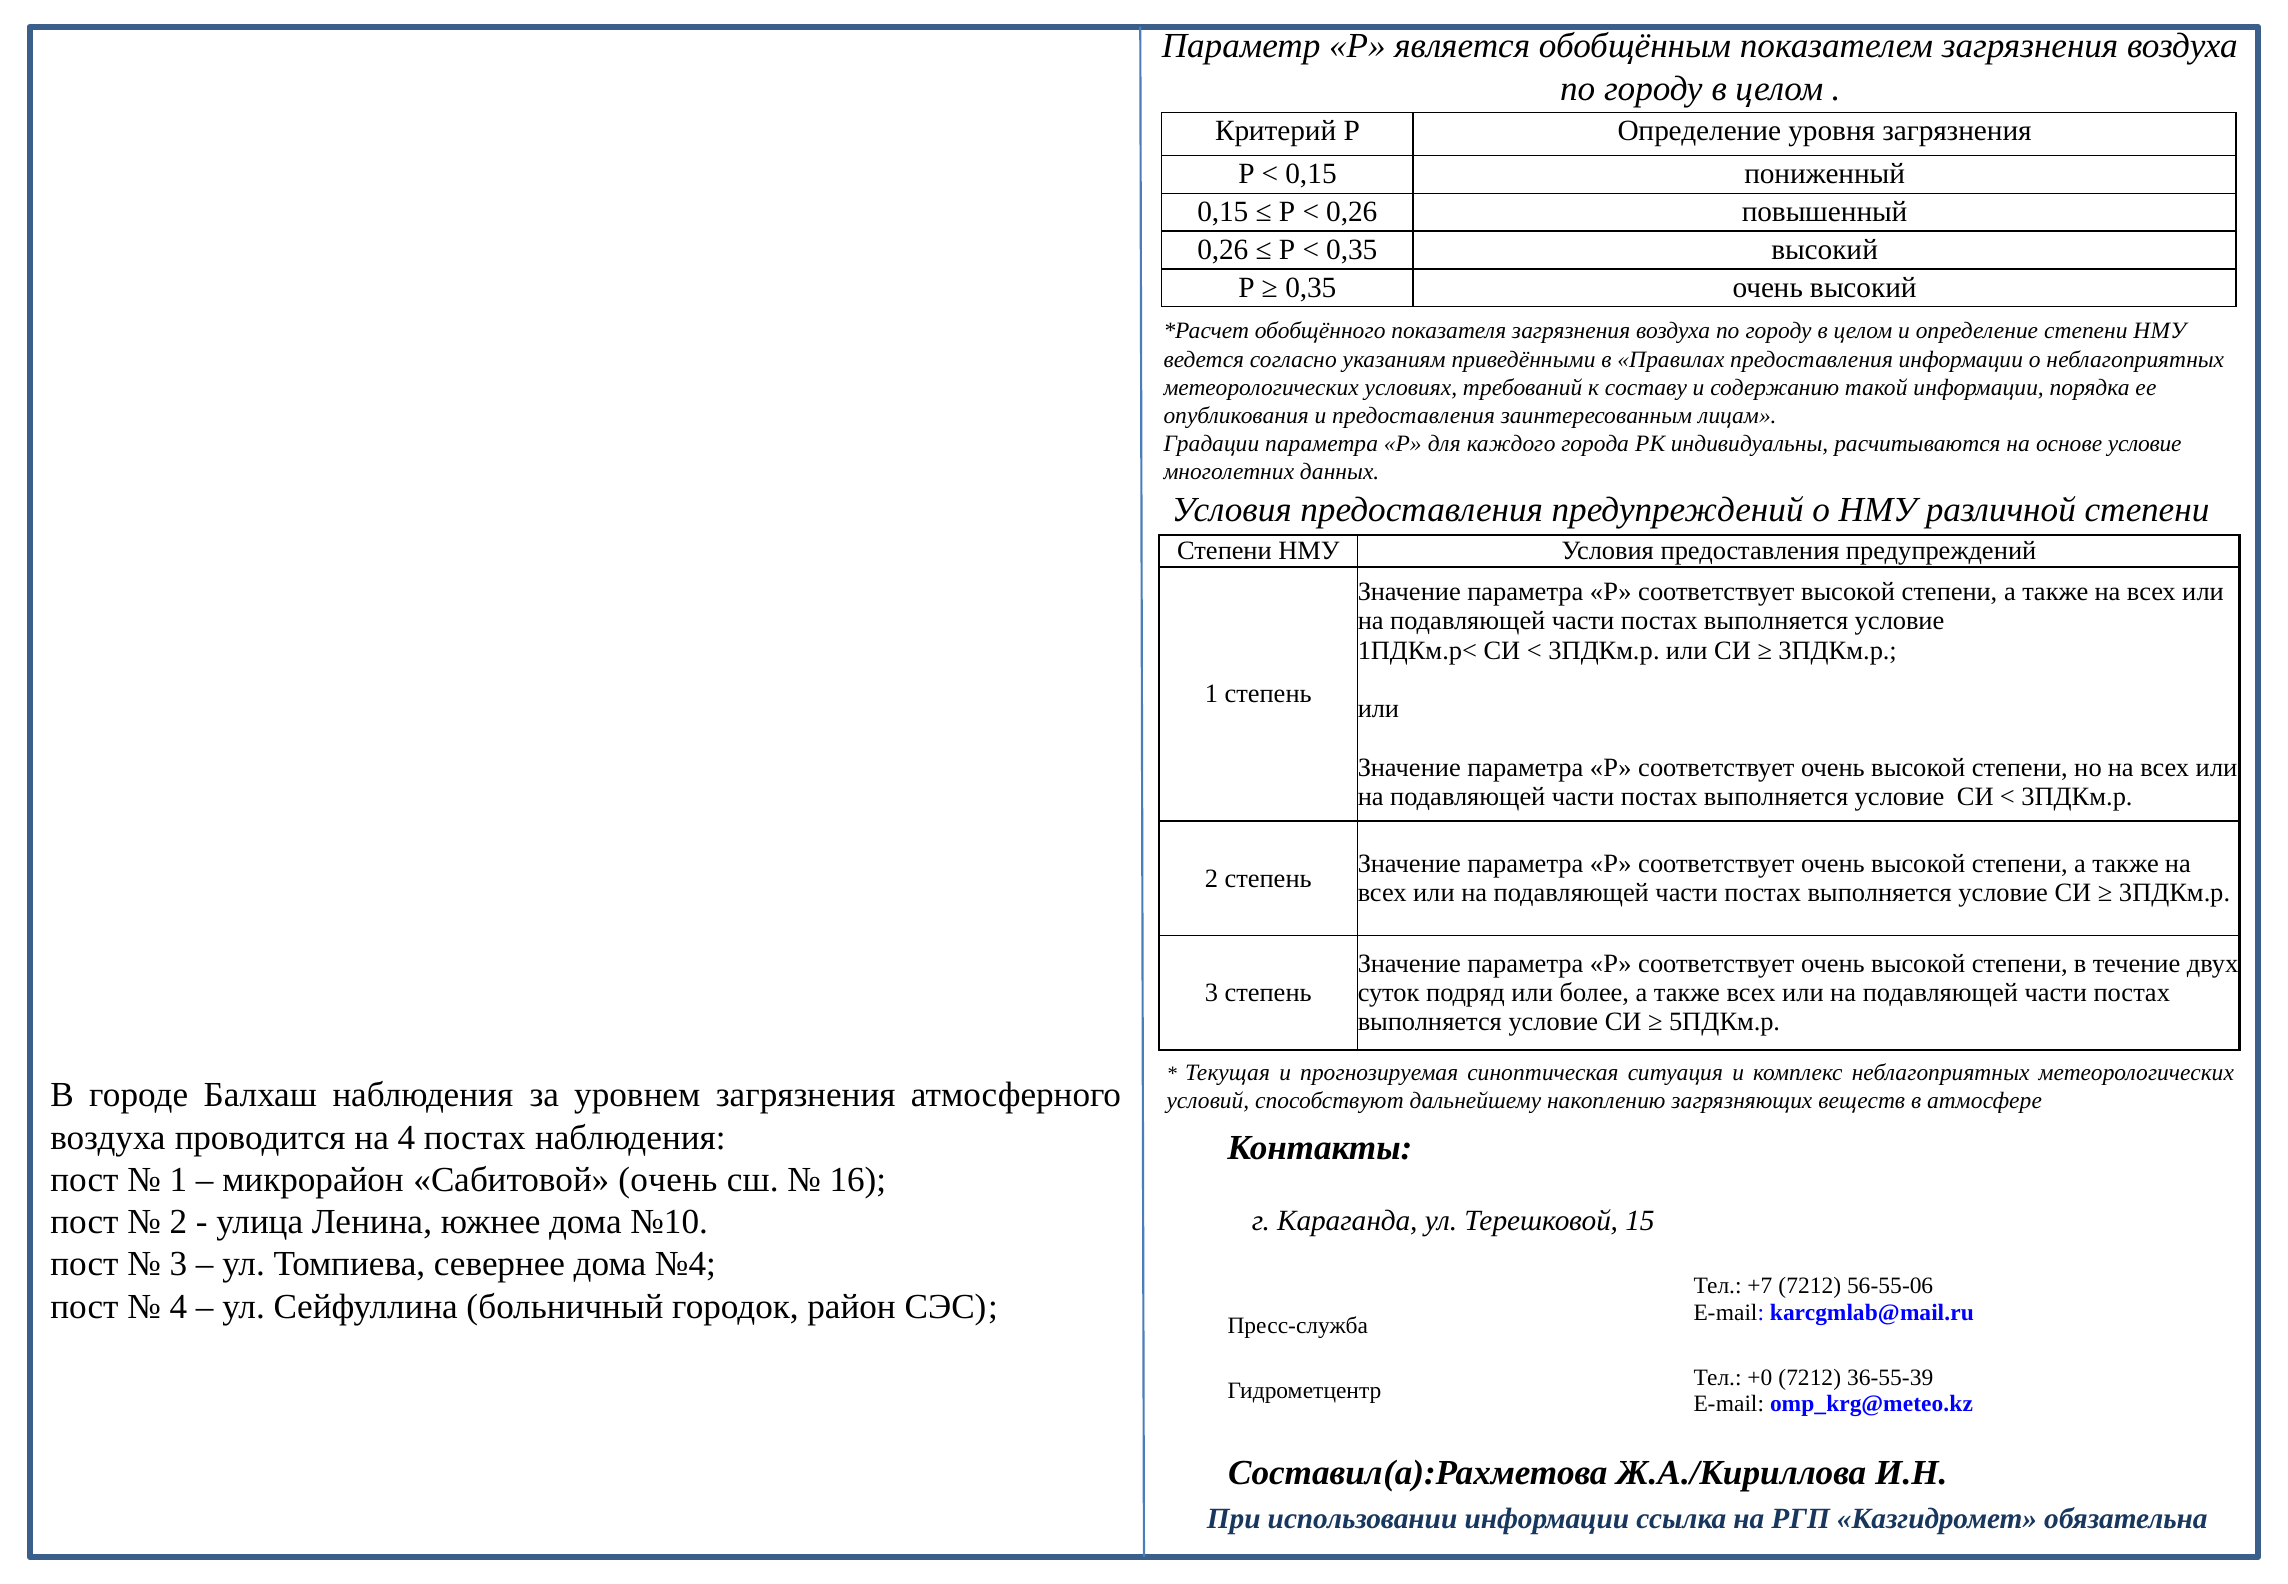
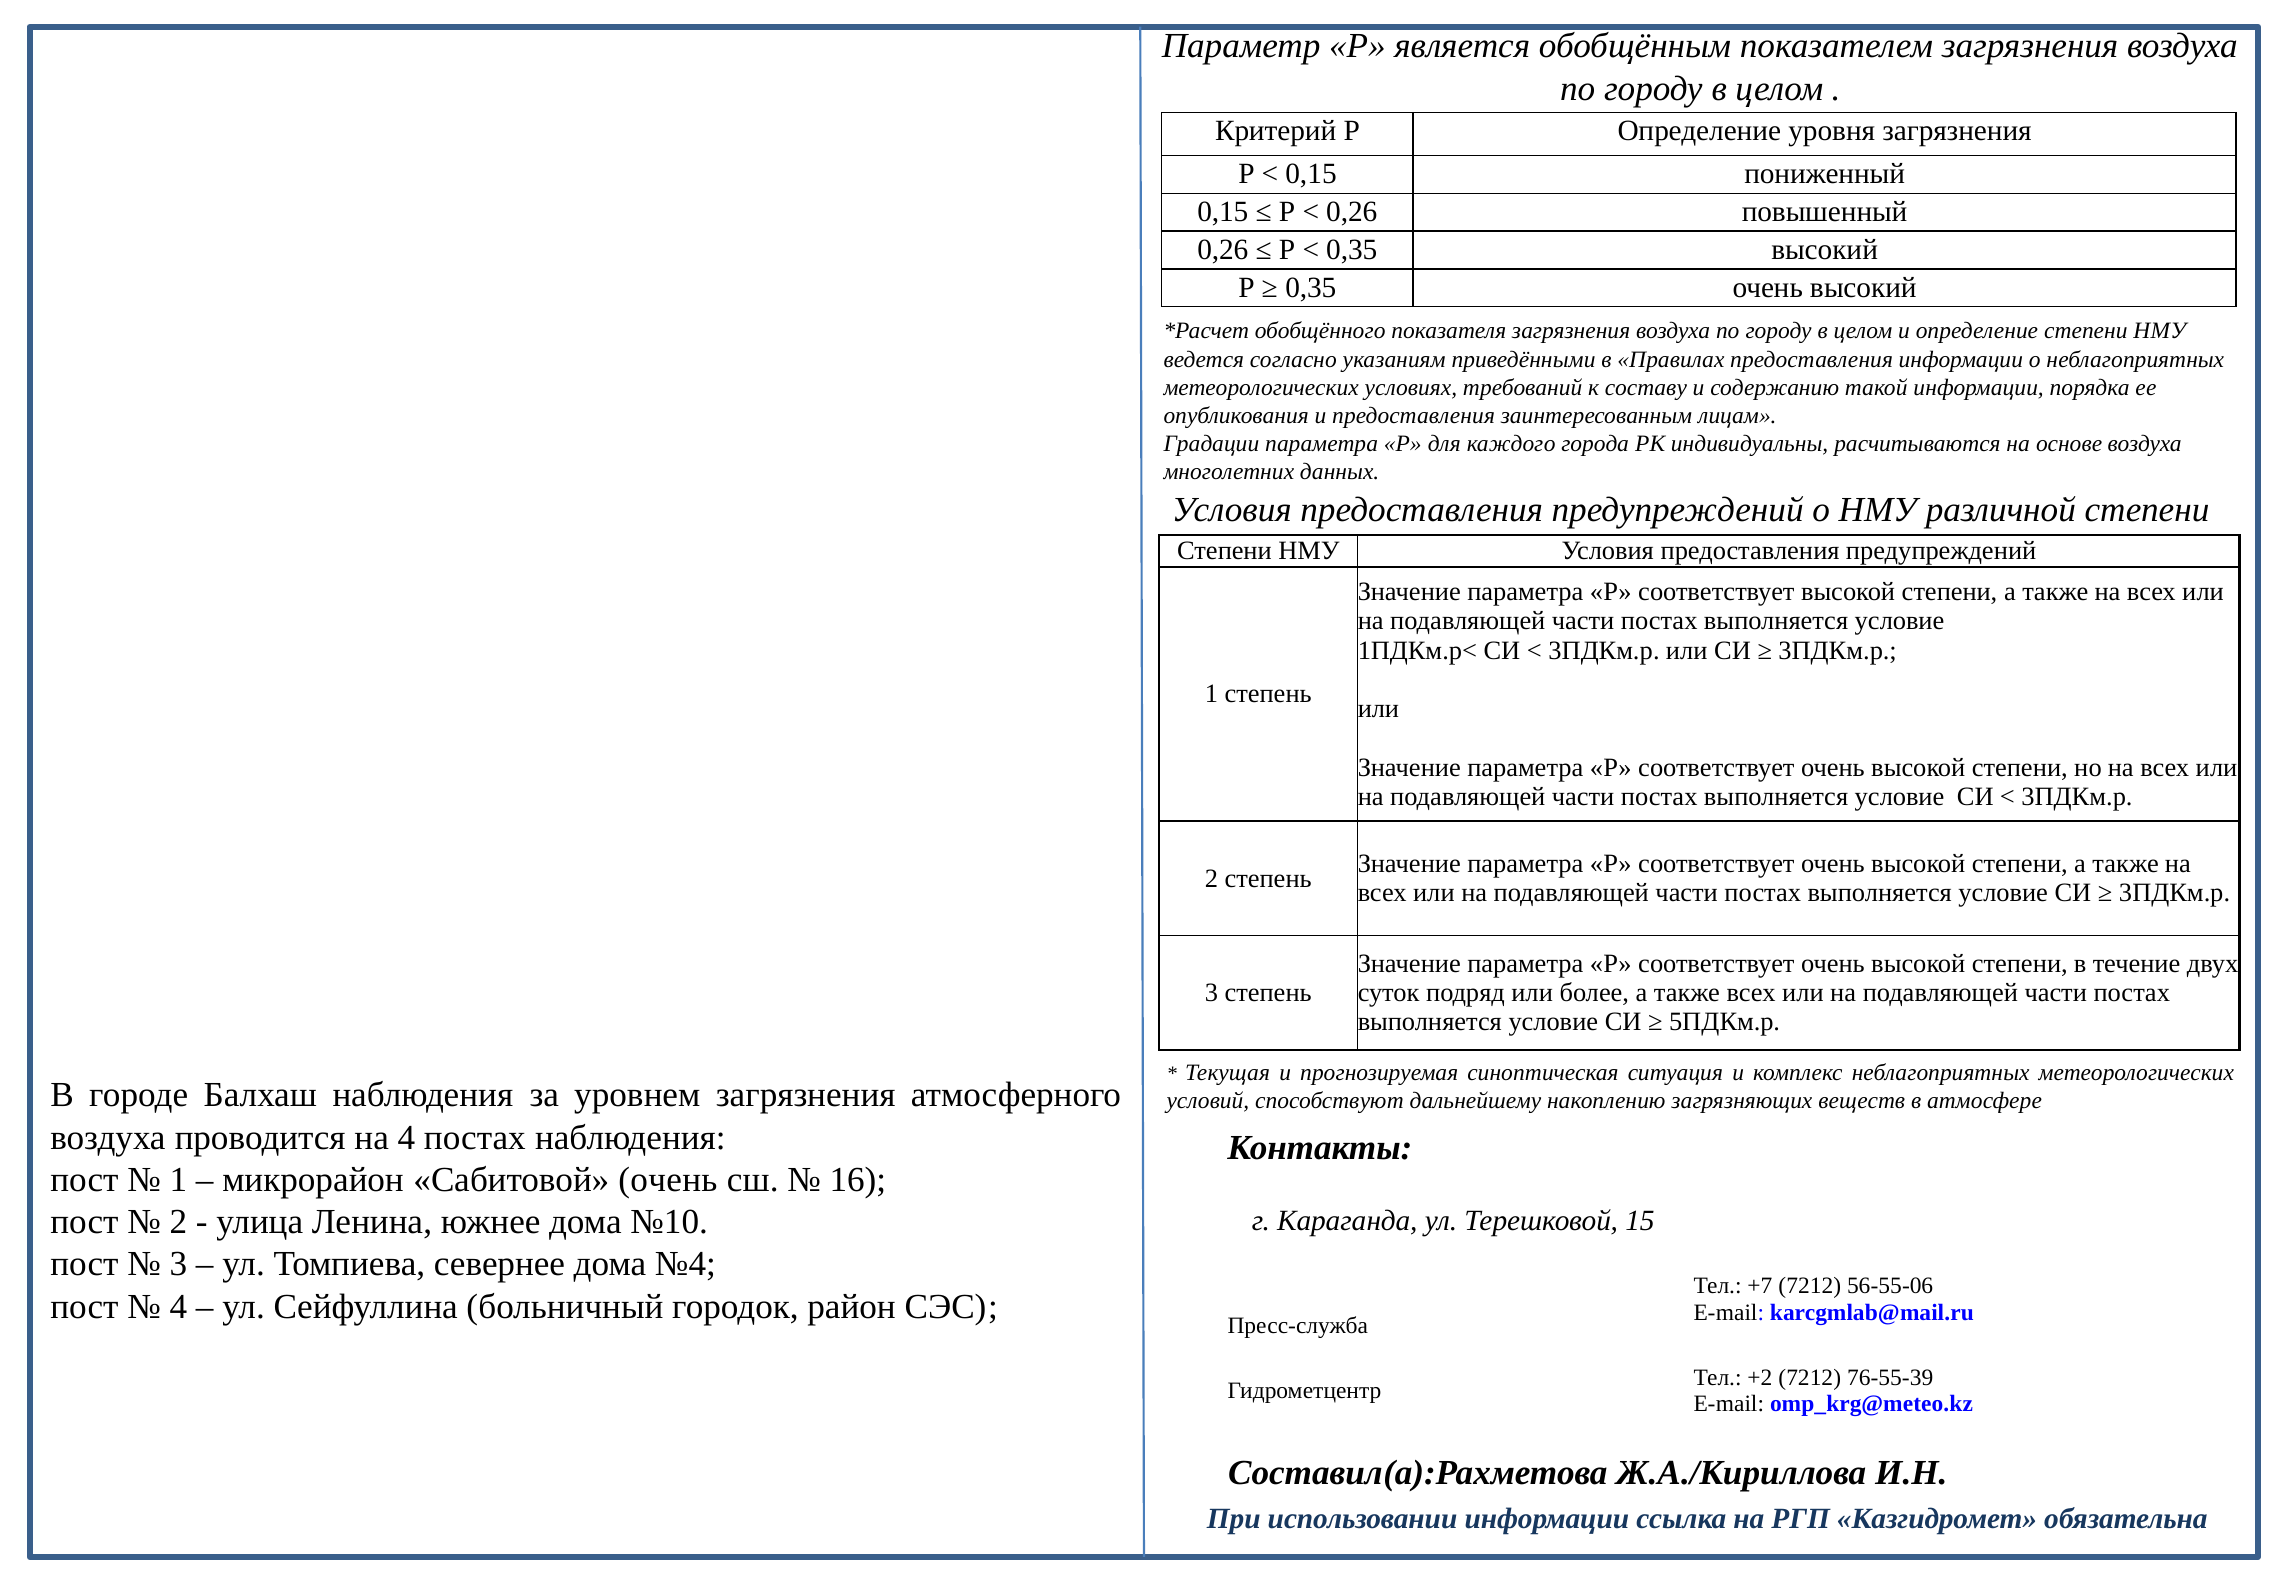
основе условие: условие -> воздуха (2145, 444)
+0: +0 -> +2 (1760, 1378)
36-55-39: 36-55-39 -> 76-55-39 (1890, 1378)
